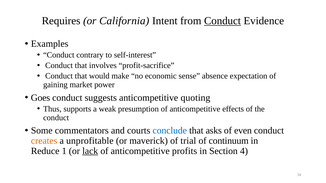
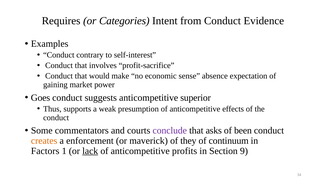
California: California -> Categories (124, 21)
Conduct underline: present -> none (222, 21)
quoting: quoting -> superior (196, 98)
conclude colour: blue -> purple (170, 131)
even: even -> been (243, 131)
unprofitable: unprofitable -> enforcement (90, 141)
trial: trial -> they (188, 141)
Reduce: Reduce -> Factors (45, 151)
4: 4 -> 9 (244, 151)
